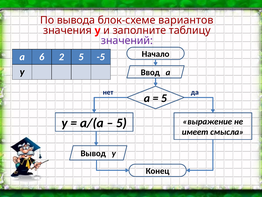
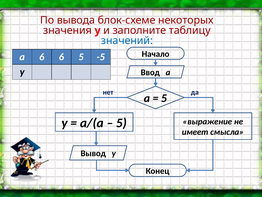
вариантов: вариантов -> некоторых (186, 20)
значений colour: purple -> blue (127, 40)
6 2: 2 -> 6 (61, 57)
